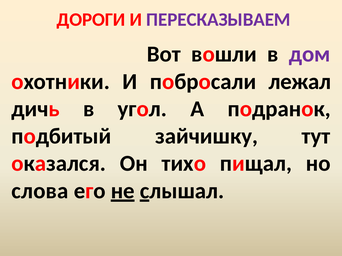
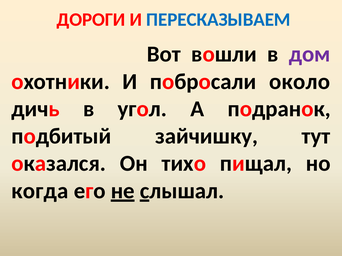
ПЕРЕСКАЗЫВАЕМ colour: purple -> blue (218, 20)
лежал: лежал -> около (300, 82)
слова: слова -> когда (40, 191)
